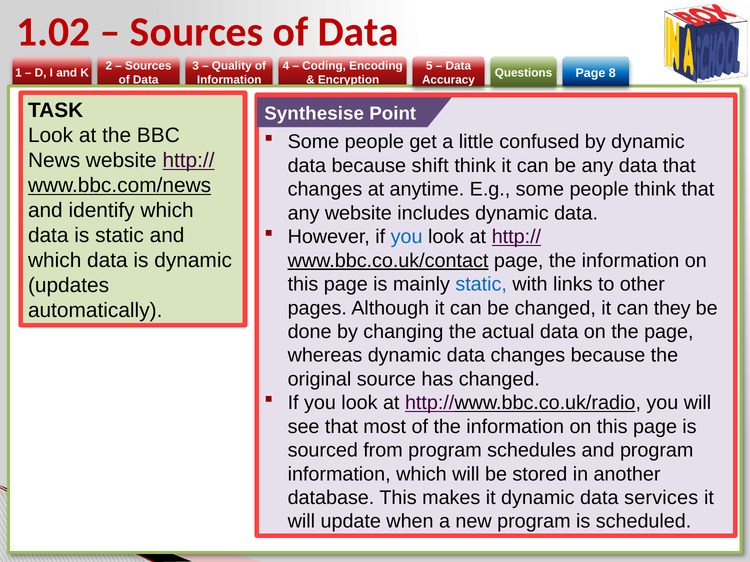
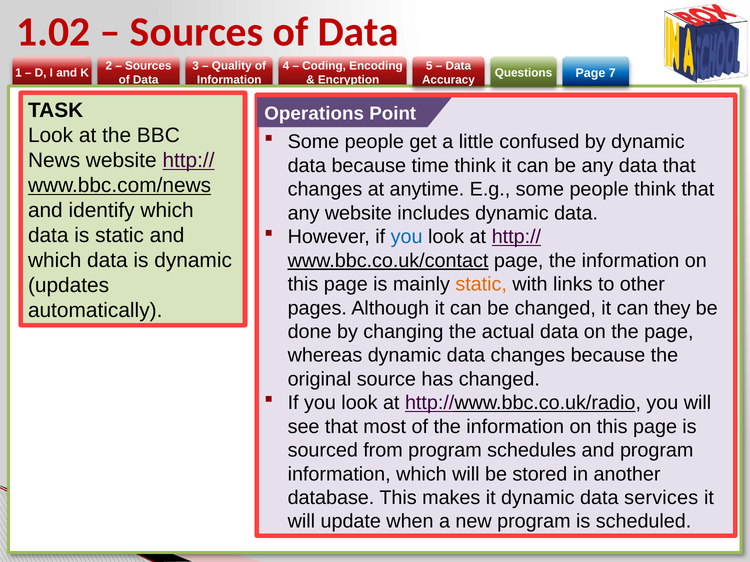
8: 8 -> 7 (612, 73)
Synthesise: Synthesise -> Operations (314, 114)
shift: shift -> time (430, 166)
static colour: blue -> orange (481, 285)
